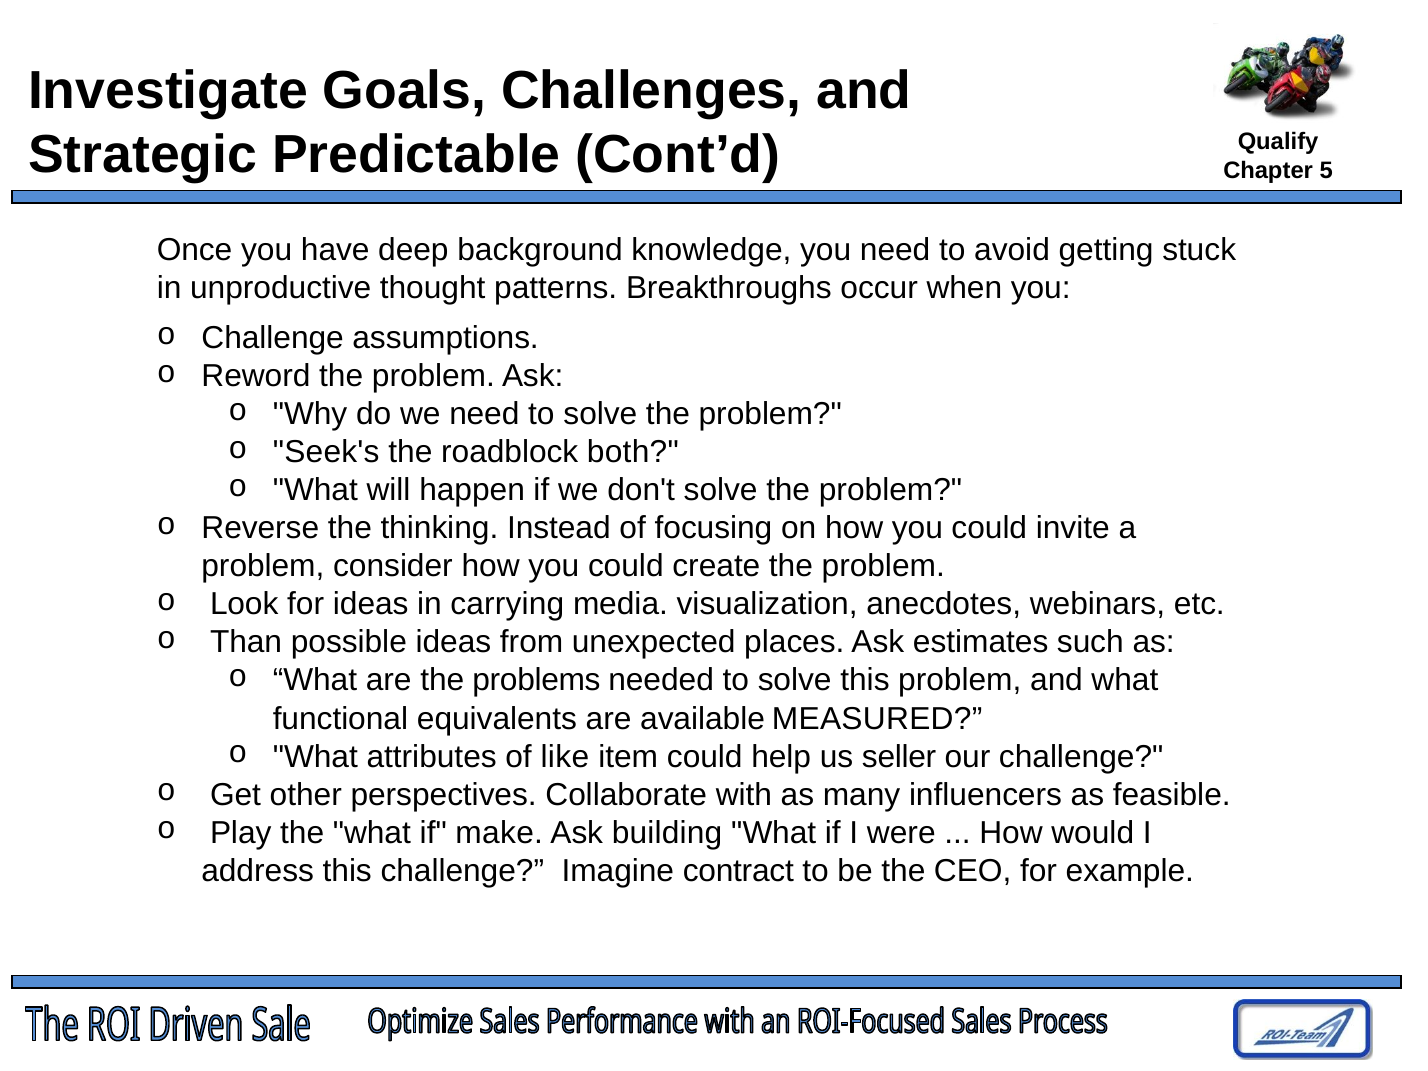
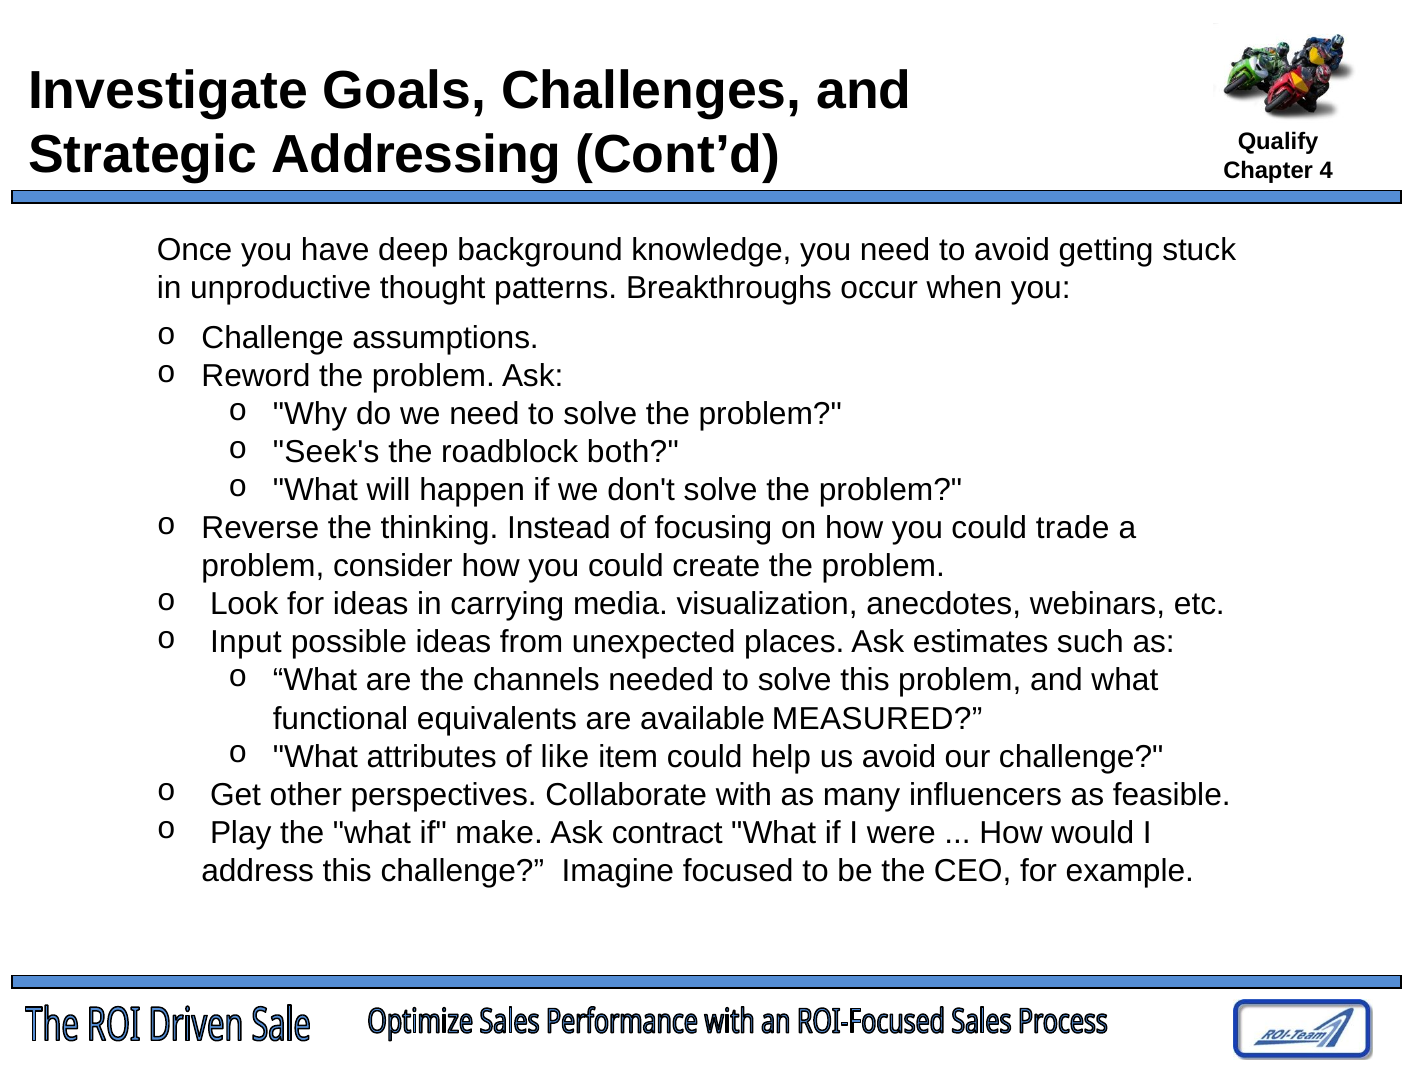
Predictable: Predictable -> Addressing (417, 155)
5: 5 -> 4 (1326, 170)
invite: invite -> trade (1073, 528)
Than: Than -> Input (246, 642)
problems: problems -> channels (536, 680)
us seller: seller -> avoid (899, 757)
building: building -> contract (667, 833)
contract: contract -> focused (738, 871)
